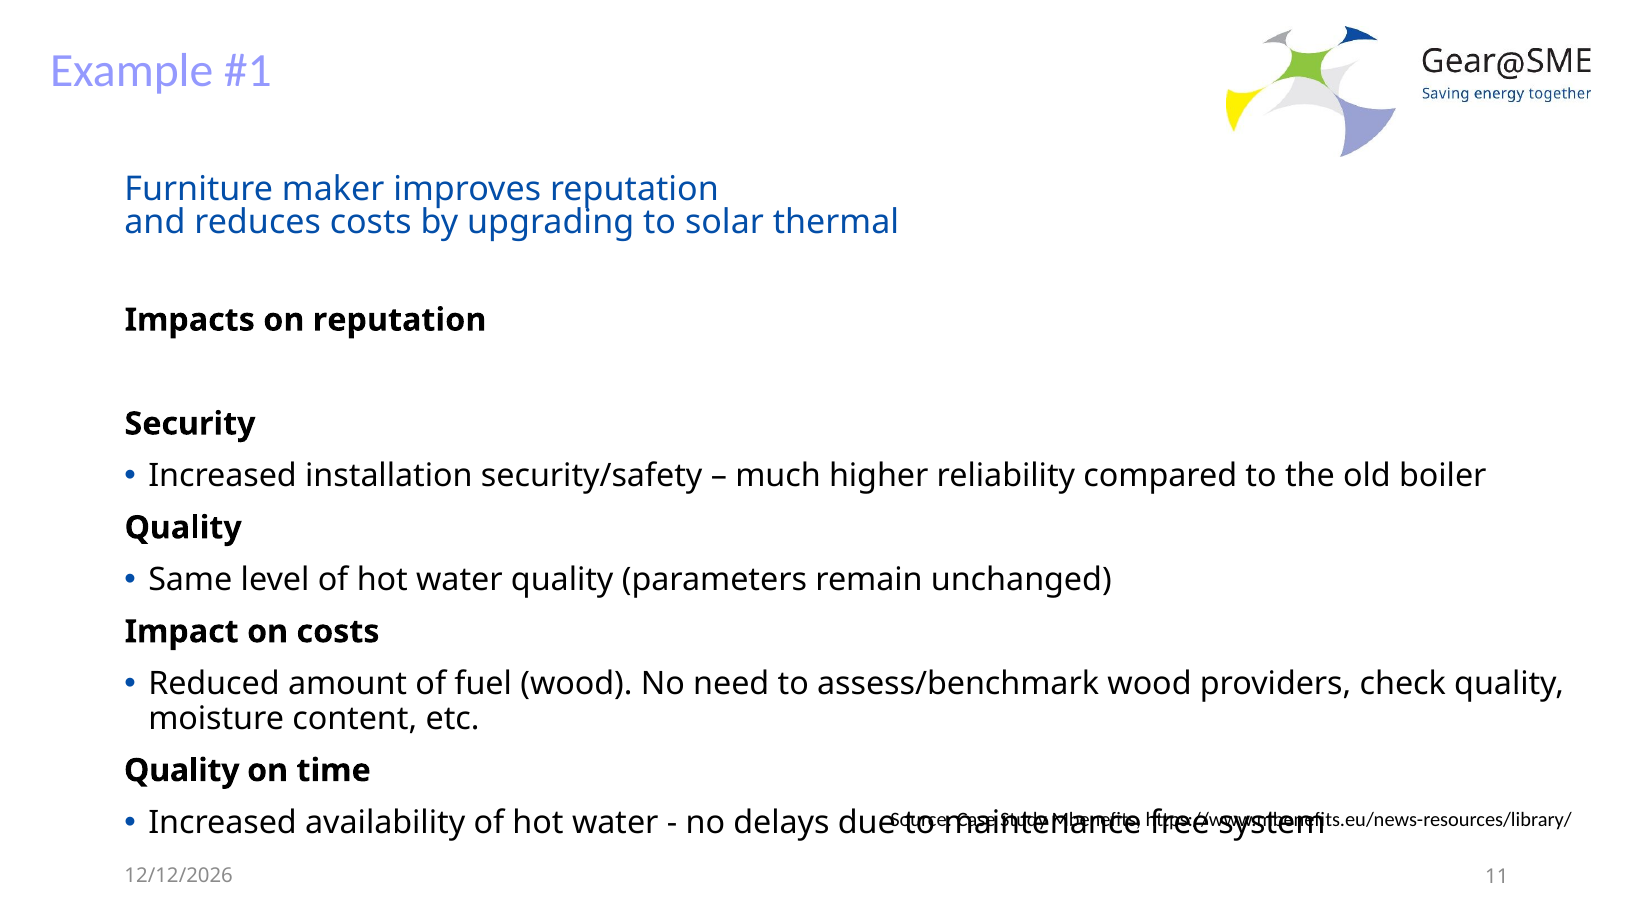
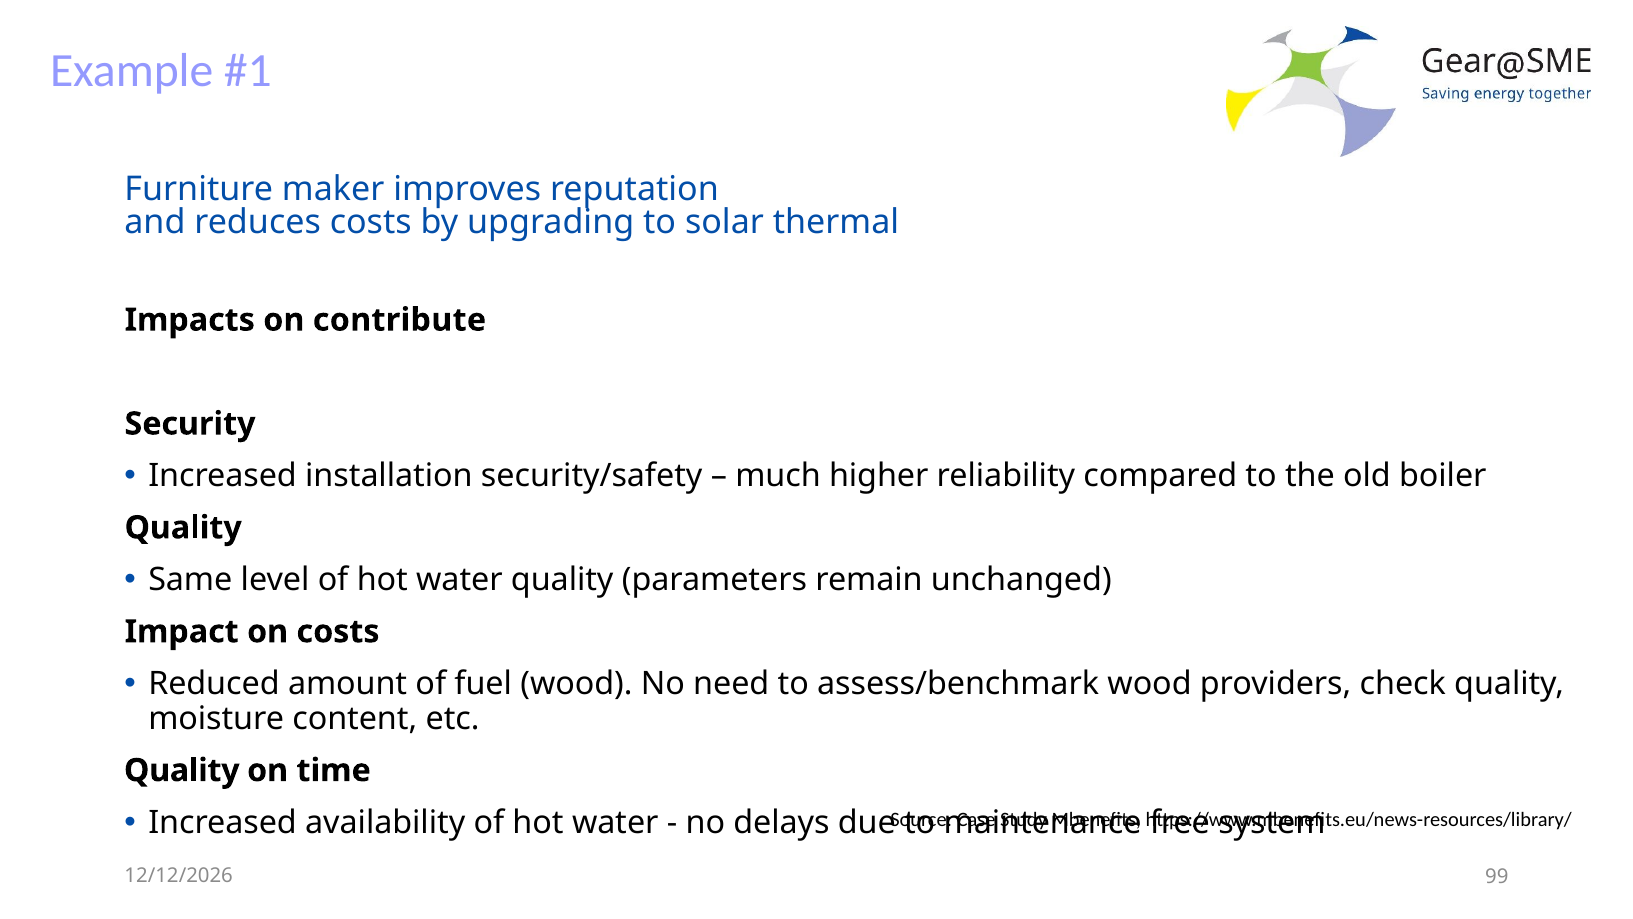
on reputation: reputation -> contribute (399, 320)
11: 11 -> 99 (1497, 877)
